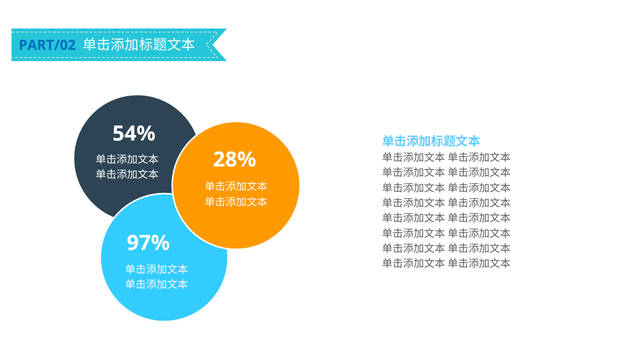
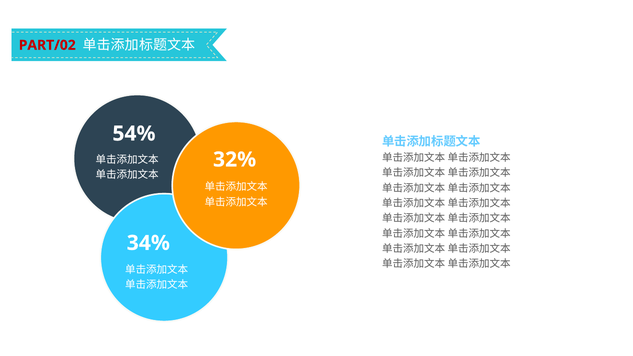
PART/02 colour: blue -> red (47, 45)
28%: 28% -> 32% (235, 160)
97%: 97% -> 34% (148, 243)
